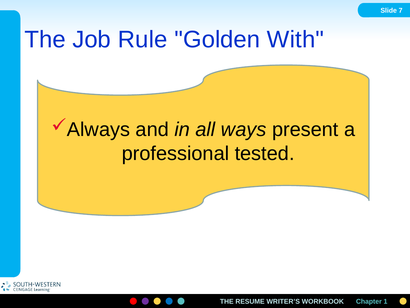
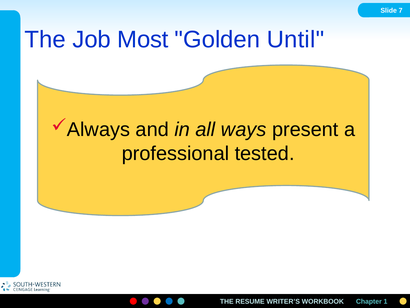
Rule: Rule -> Most (143, 40)
With: With -> Until (296, 40)
